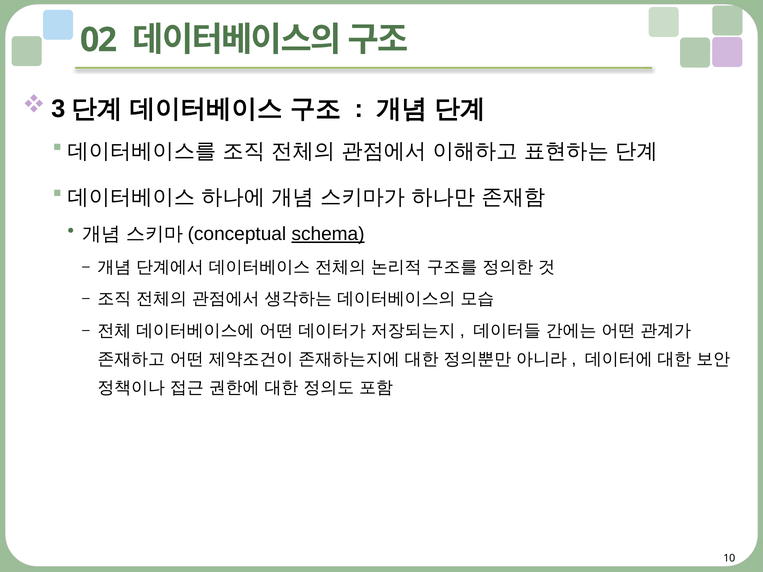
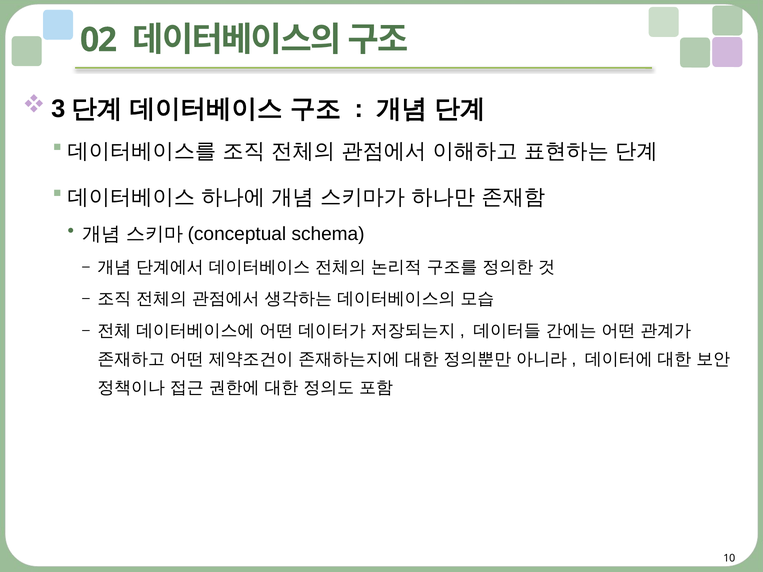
schema underline: present -> none (328, 234)
